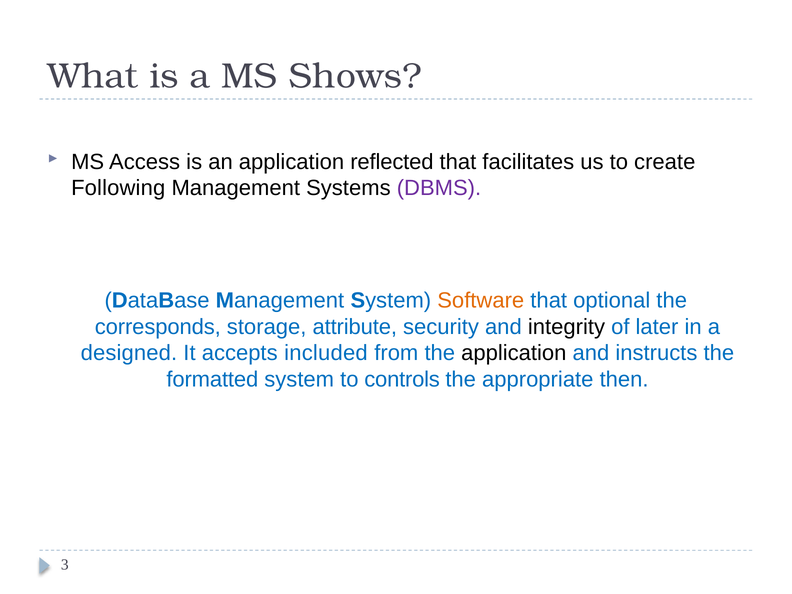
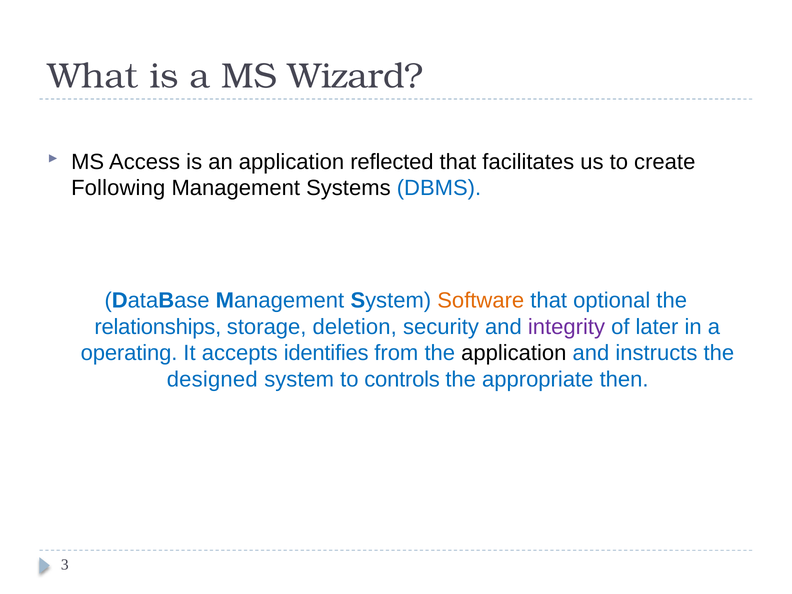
Shows: Shows -> Wizard (356, 76)
DBMS colour: purple -> blue (439, 188)
corresponds: corresponds -> relationships (158, 327)
attribute: attribute -> deletion (355, 327)
integrity colour: black -> purple (566, 327)
designed: designed -> operating (129, 353)
included: included -> identifies (326, 353)
formatted: formatted -> designed (212, 380)
